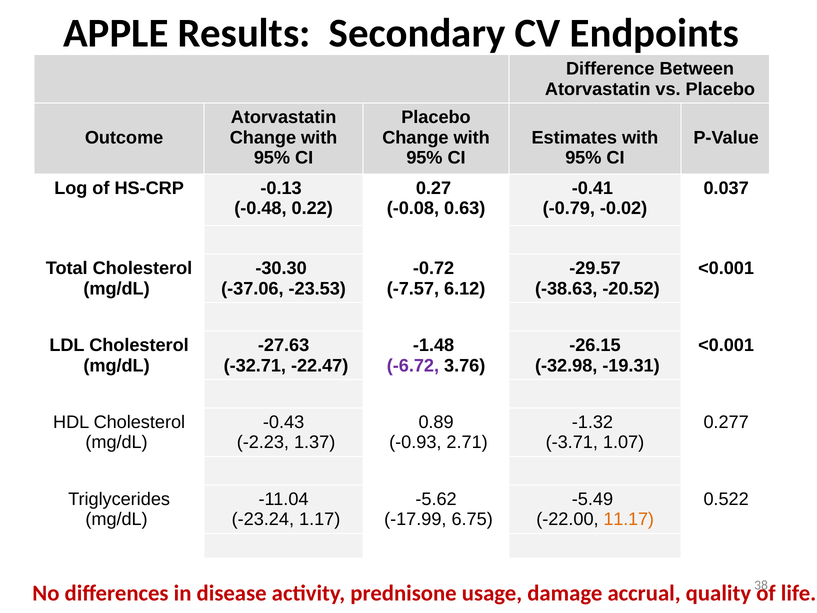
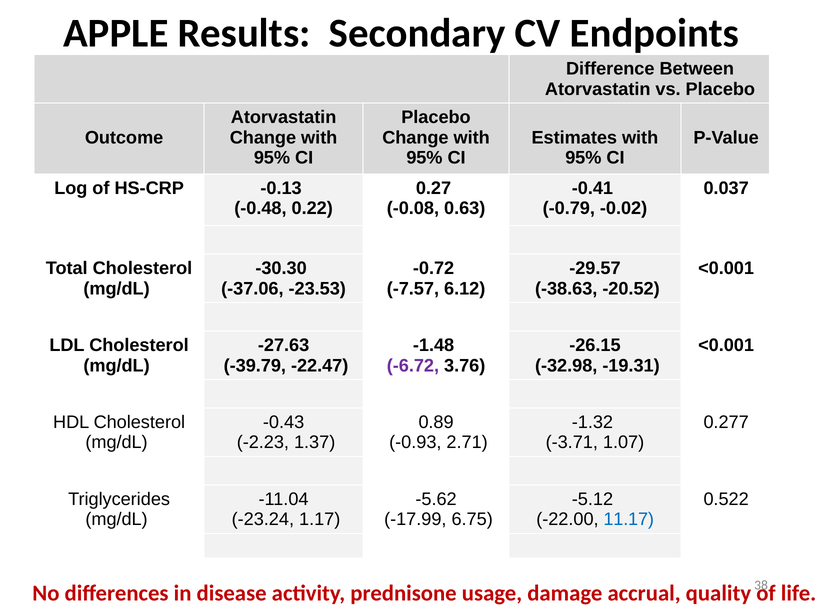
-32.71: -32.71 -> -39.79 (255, 365)
-5.49: -5.49 -> -5.12 (592, 499)
11.17 colour: orange -> blue (629, 519)
